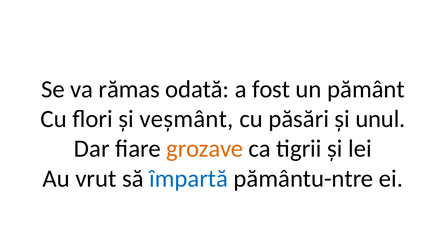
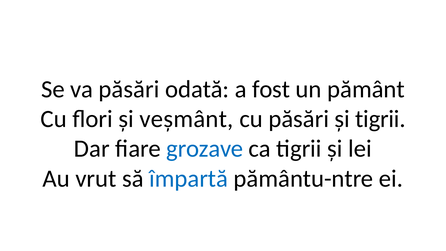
va rămas: rămas -> păsări (129, 89)
și unul: unul -> tigrii (380, 119)
grozave colour: orange -> blue (205, 149)
